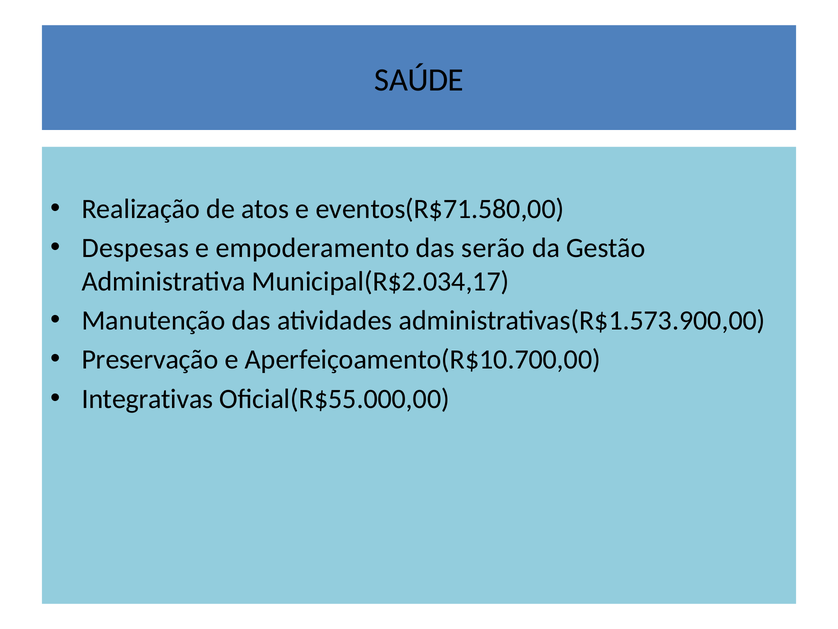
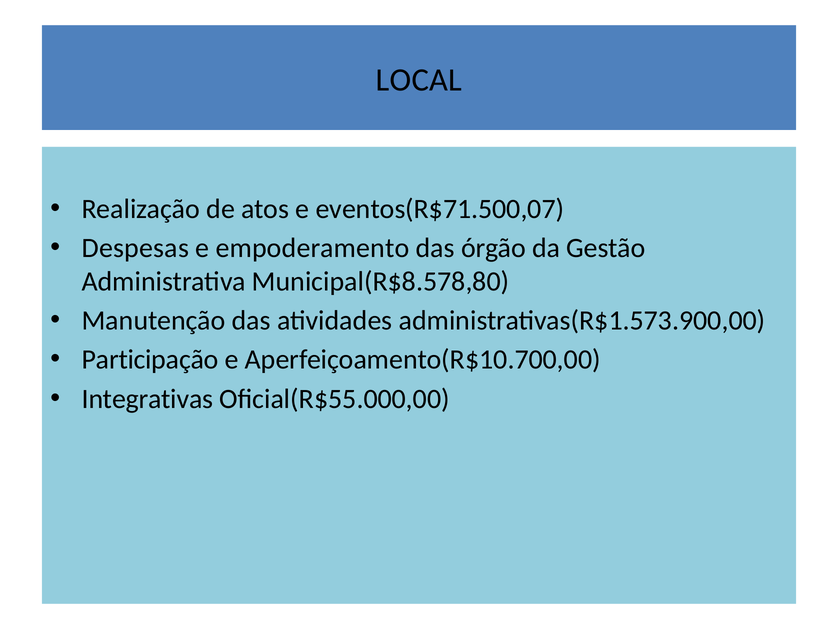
SAÚDE: SAÚDE -> LOCAL (419, 80)
eventos(R$71.580,00: eventos(R$71.580,00 -> eventos(R$71.500,07 (440, 209)
serão: serão -> órgão (493, 248)
Municipal(R$2.034,17: Municipal(R$2.034,17 -> Municipal(R$8.578,80 (381, 281)
Preservação: Preservação -> Participação (150, 359)
